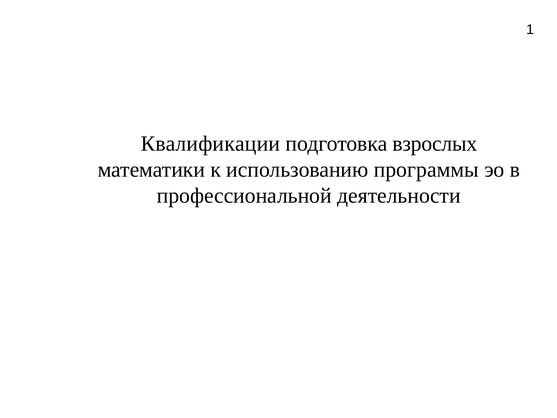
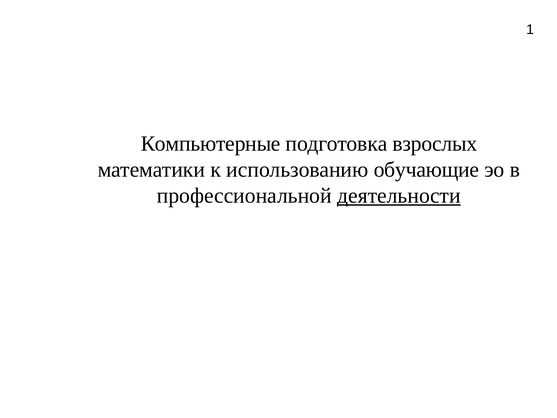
Квалификации: Квалификации -> Компьютерные (211, 143)
программы: программы -> обучающие (426, 169)
деятельности underline: none -> present (399, 195)
